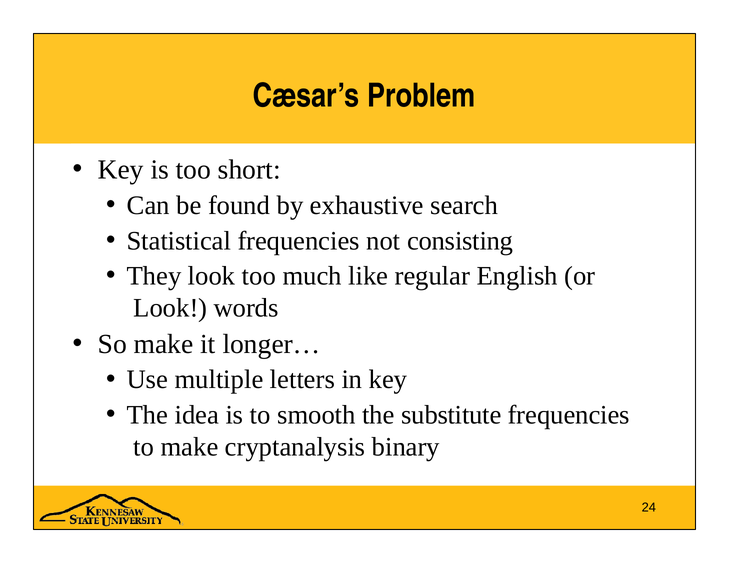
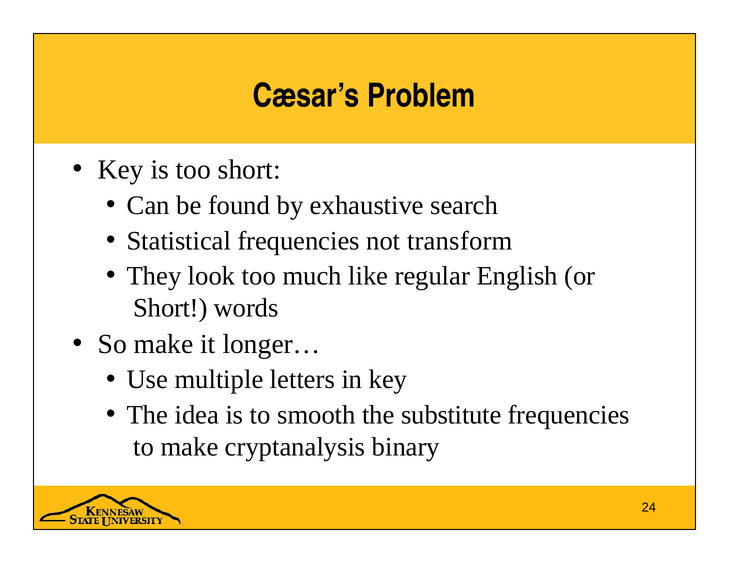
consisting: consisting -> transform (460, 241)
Look: Look -> Short (170, 308)
